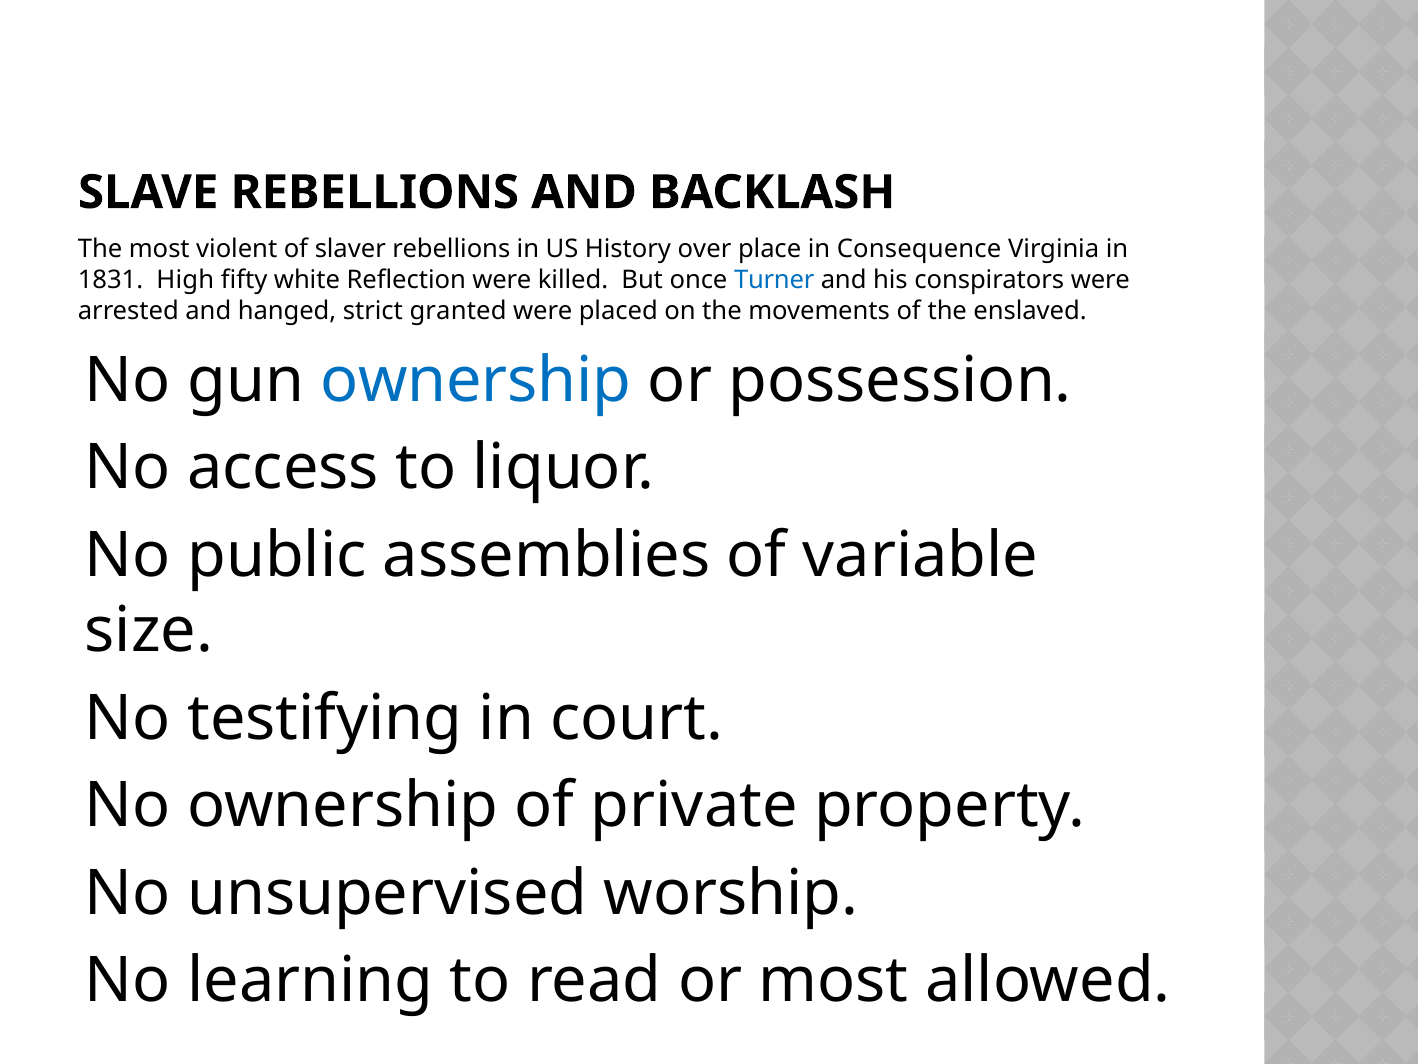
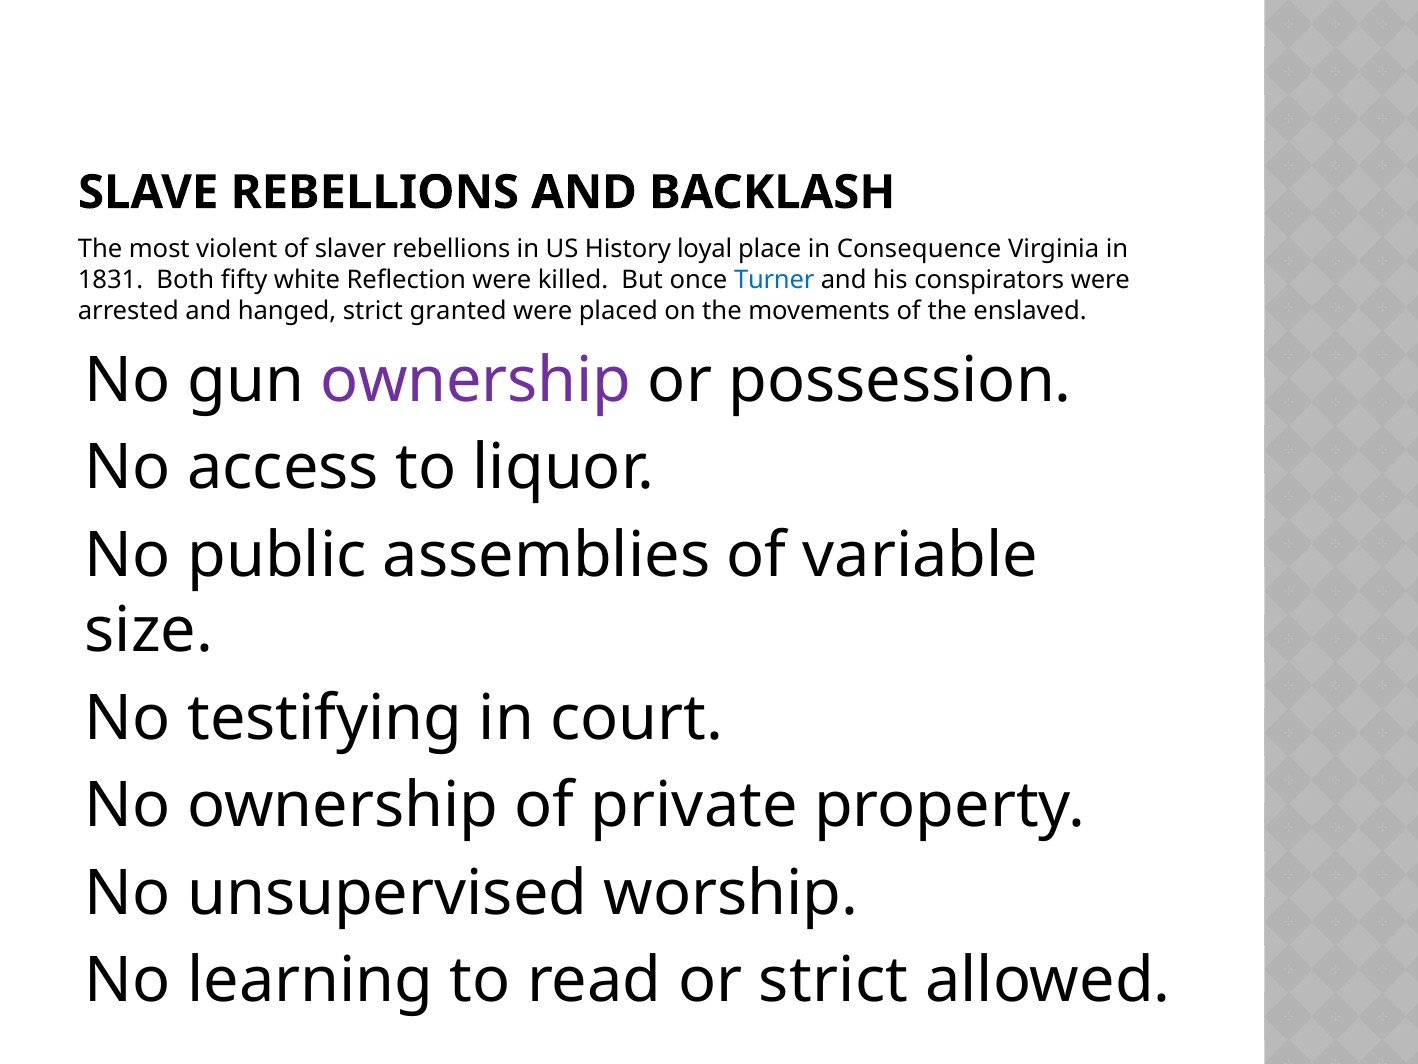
over: over -> loyal (705, 249)
High: High -> Both (185, 280)
ownership colour: blue -> purple (476, 380)
or most: most -> strict (833, 981)
